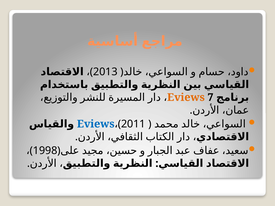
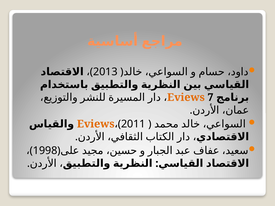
Eviews colour: blue -> orange (96, 124)
